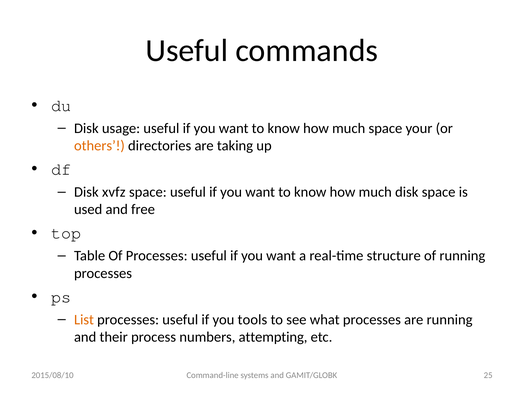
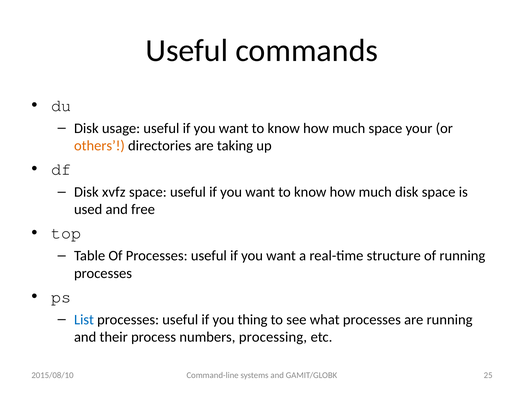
List colour: orange -> blue (84, 320)
tools: tools -> thing (253, 320)
attempting: attempting -> processing (273, 337)
